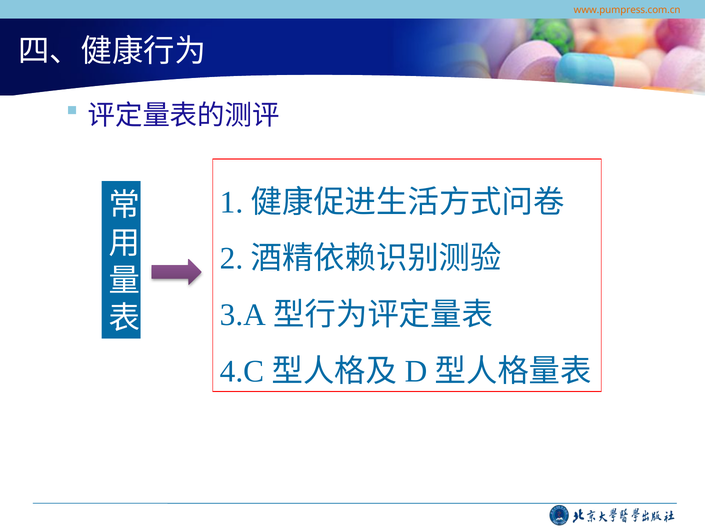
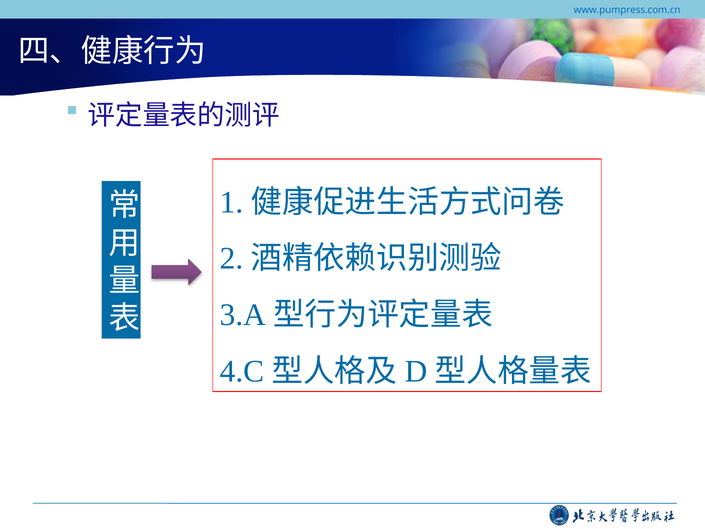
www.pumpress.com.cn colour: orange -> blue (627, 10)
